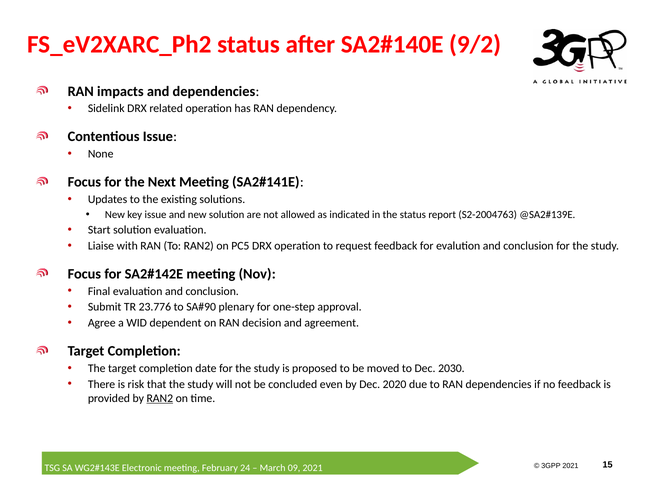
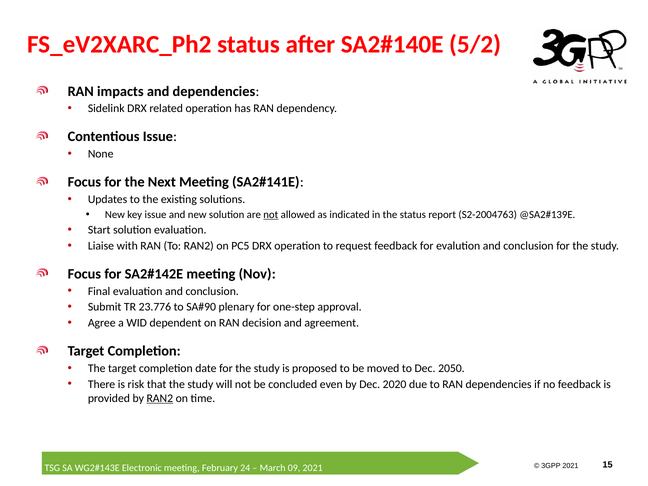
9/2: 9/2 -> 5/2 (475, 44)
not underline: none -> present (271, 215)
2030: 2030 -> 2050 (451, 368)
